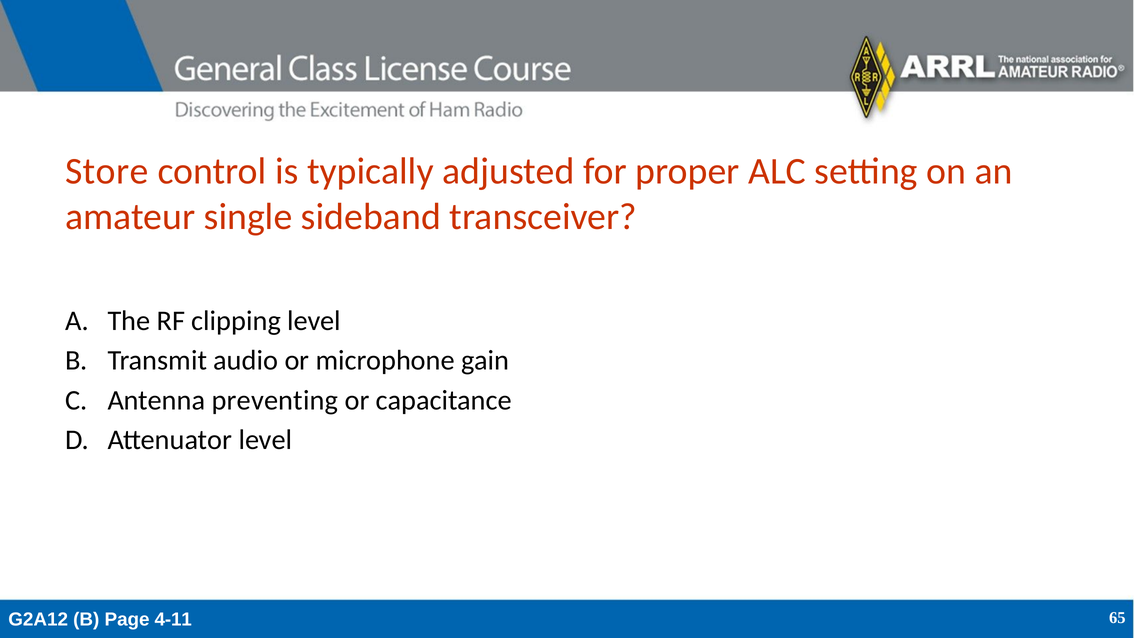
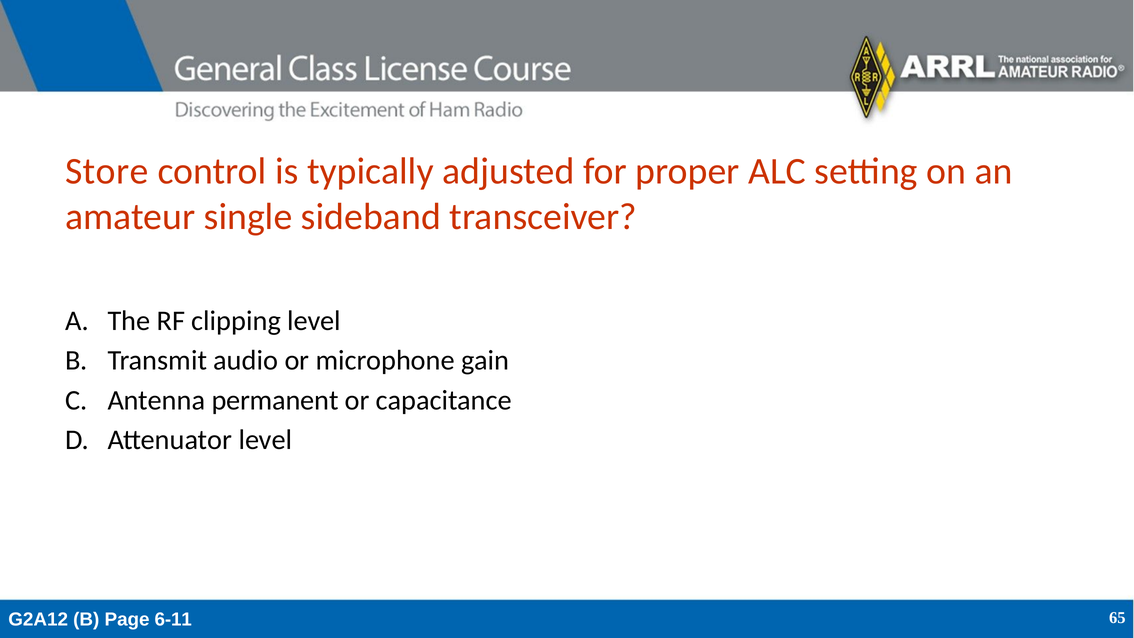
preventing: preventing -> permanent (275, 400)
4-11: 4-11 -> 6-11 (173, 619)
